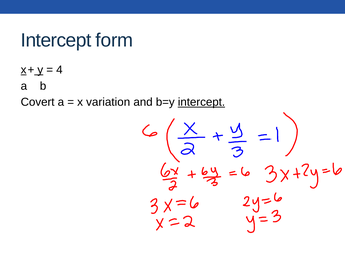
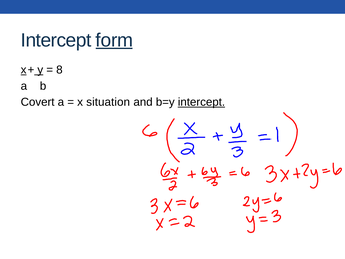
form underline: none -> present (114, 40)
4: 4 -> 8 (59, 70)
variation: variation -> situation (108, 102)
